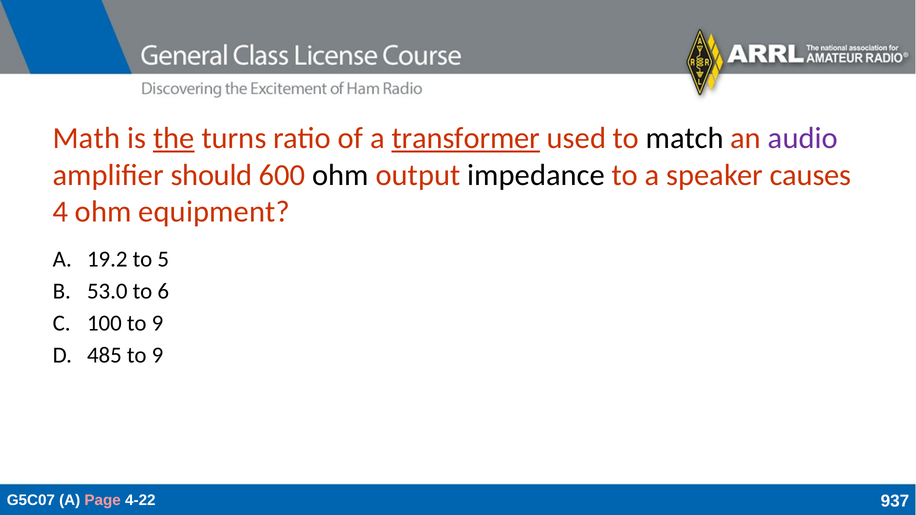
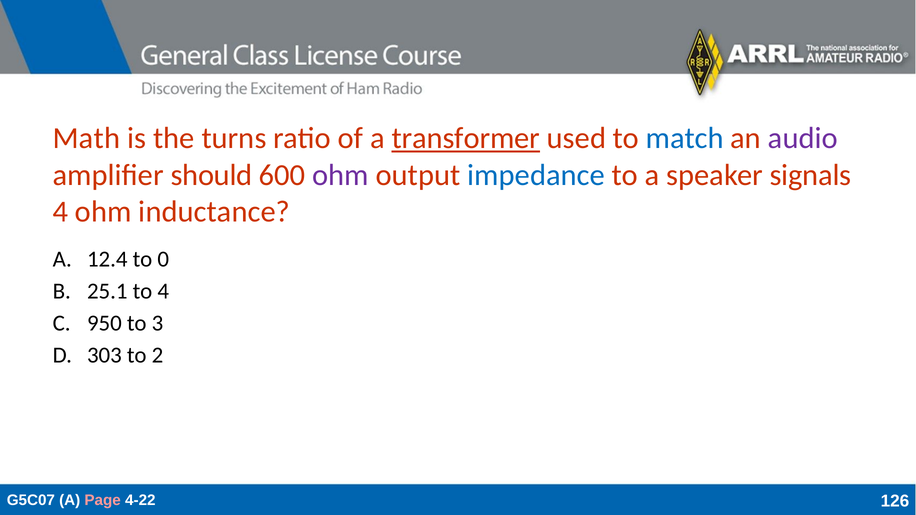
the underline: present -> none (174, 138)
match colour: black -> blue (685, 138)
ohm colour: black -> purple (341, 175)
impedance colour: black -> blue (536, 175)
causes: causes -> signals (811, 175)
equipment: equipment -> inductance (214, 212)
19.2: 19.2 -> 12.4 (107, 259)
5: 5 -> 0 (163, 259)
53.0: 53.0 -> 25.1 (107, 291)
to 6: 6 -> 4 (163, 291)
100: 100 -> 950 (104, 323)
9: 9 -> 3 (157, 323)
485: 485 -> 303 (104, 355)
9: 9 -> 2 (157, 355)
937: 937 -> 126 (895, 501)
